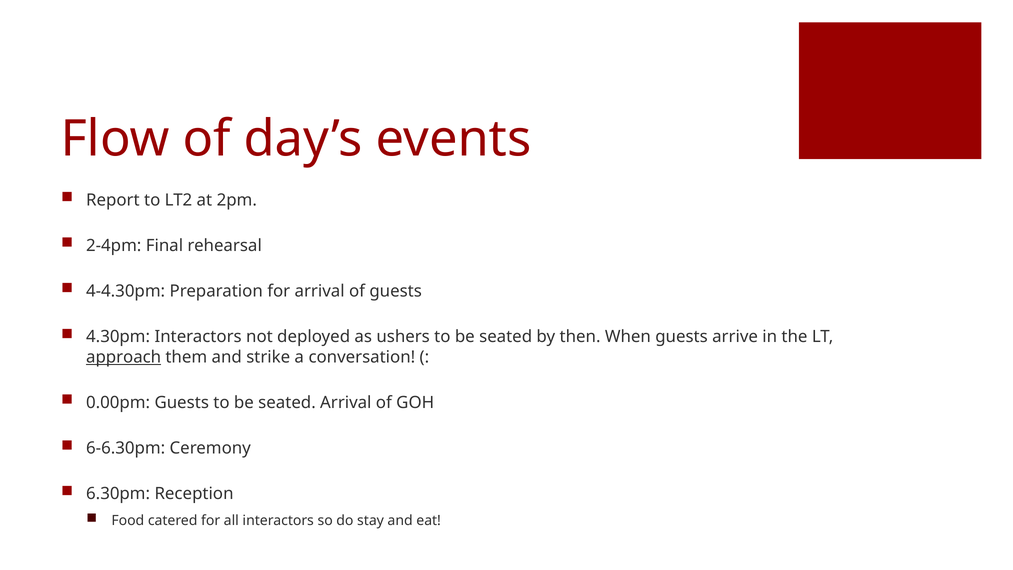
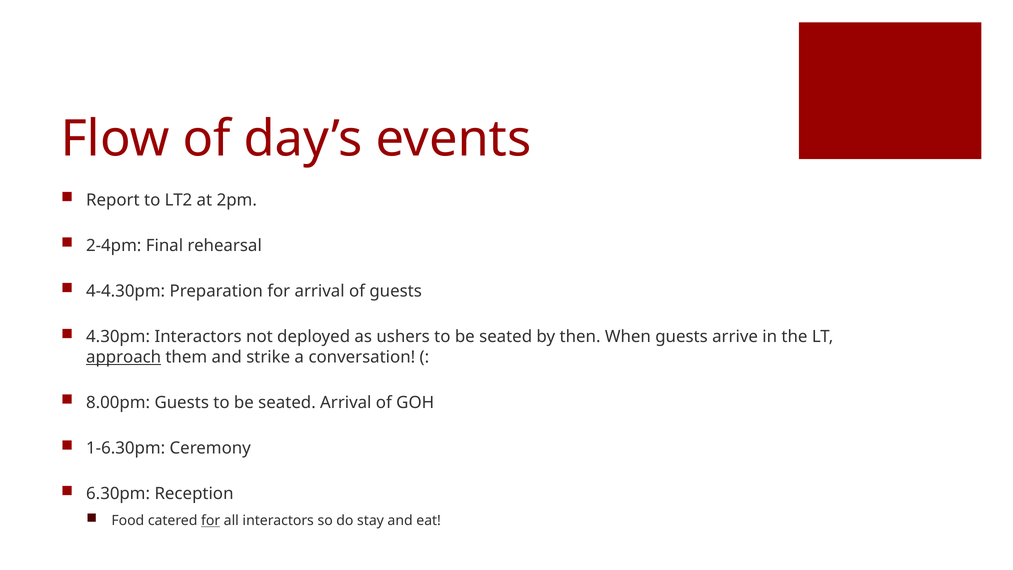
0.00pm: 0.00pm -> 8.00pm (118, 403)
6-6.30pm: 6-6.30pm -> 1-6.30pm (126, 448)
for underline: none -> present (211, 521)
